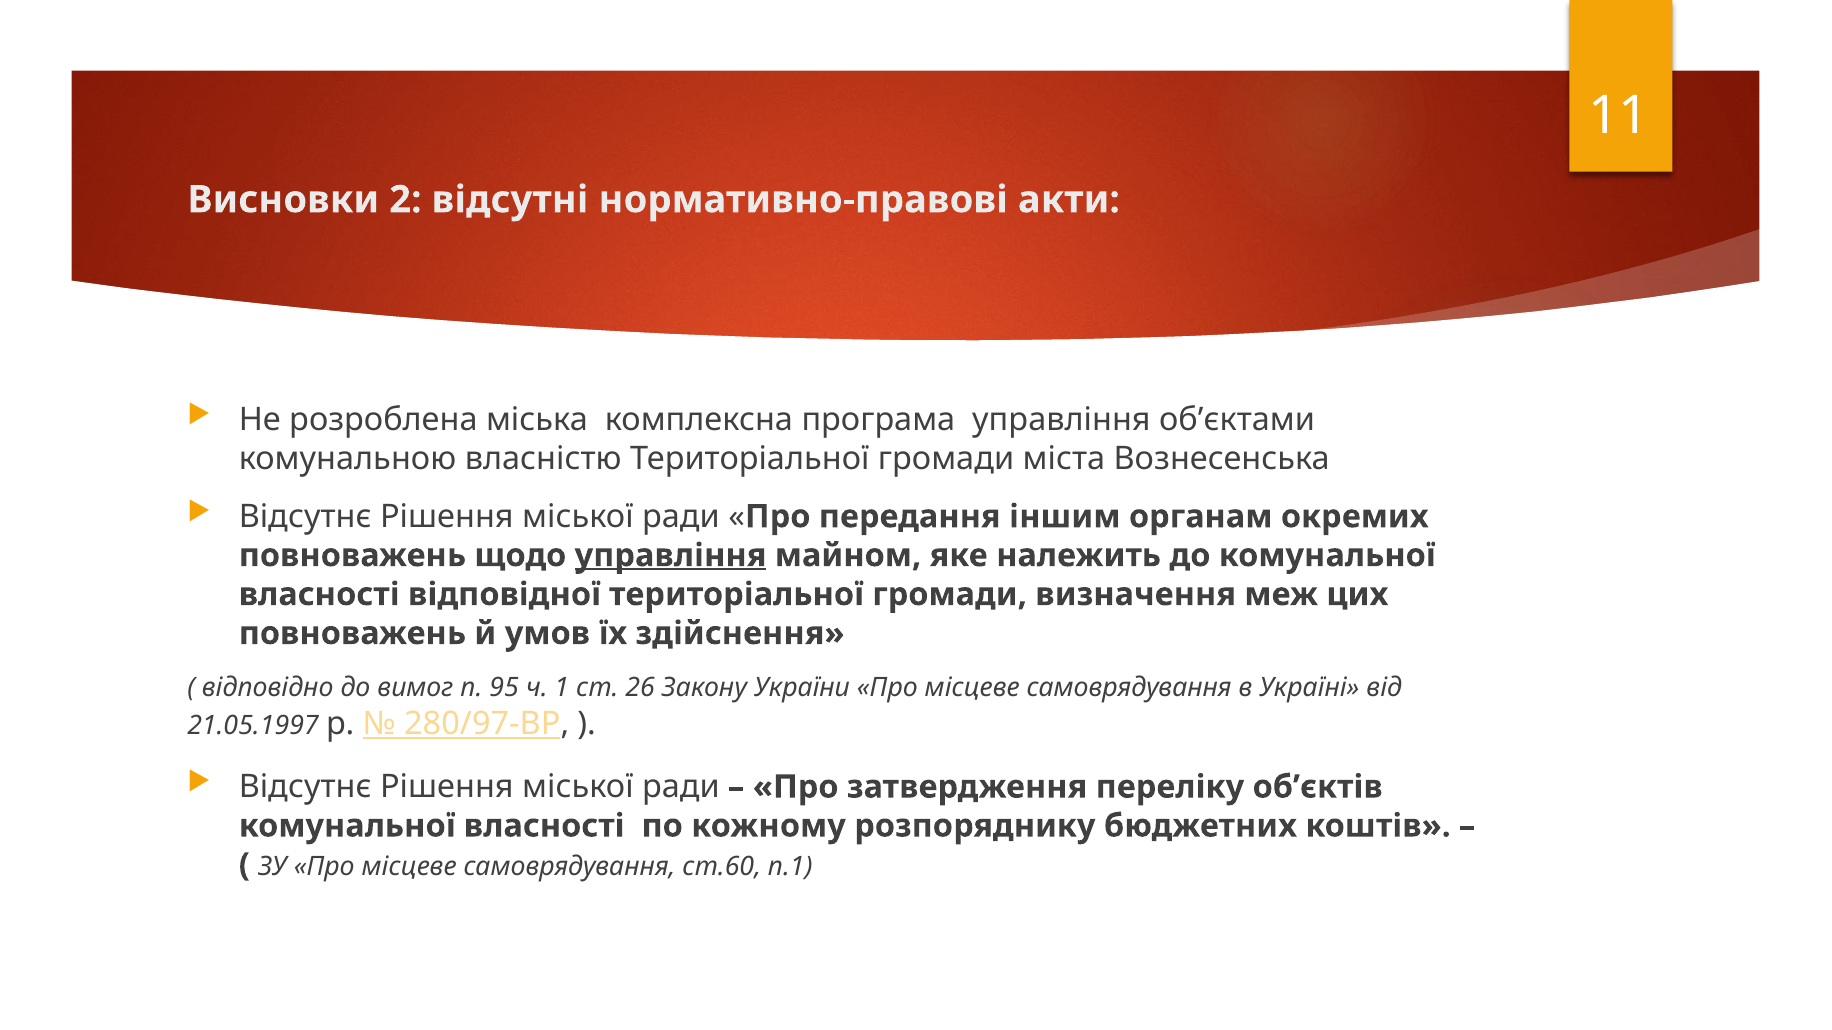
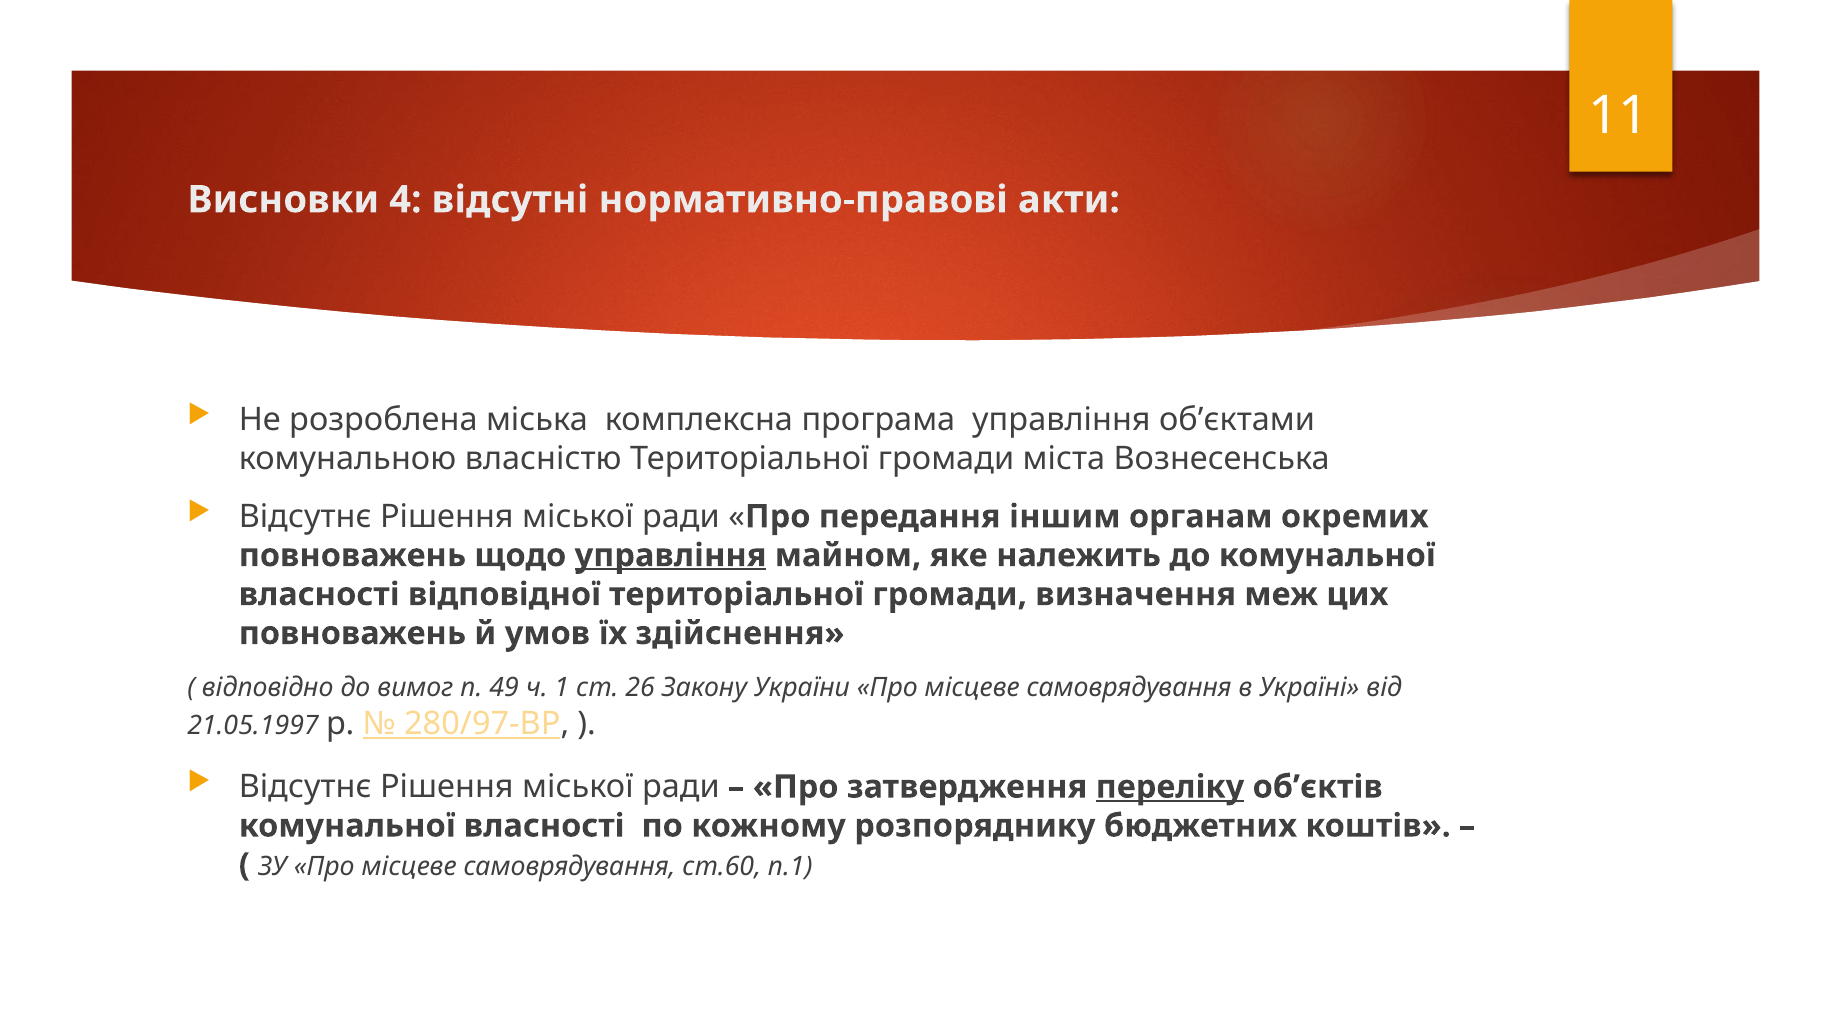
2: 2 -> 4 (405, 200)
95: 95 -> 49 (504, 688)
переліку underline: none -> present (1170, 787)
